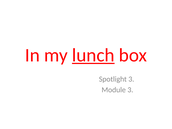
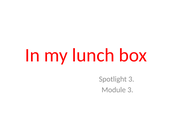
lunch underline: present -> none (93, 55)
